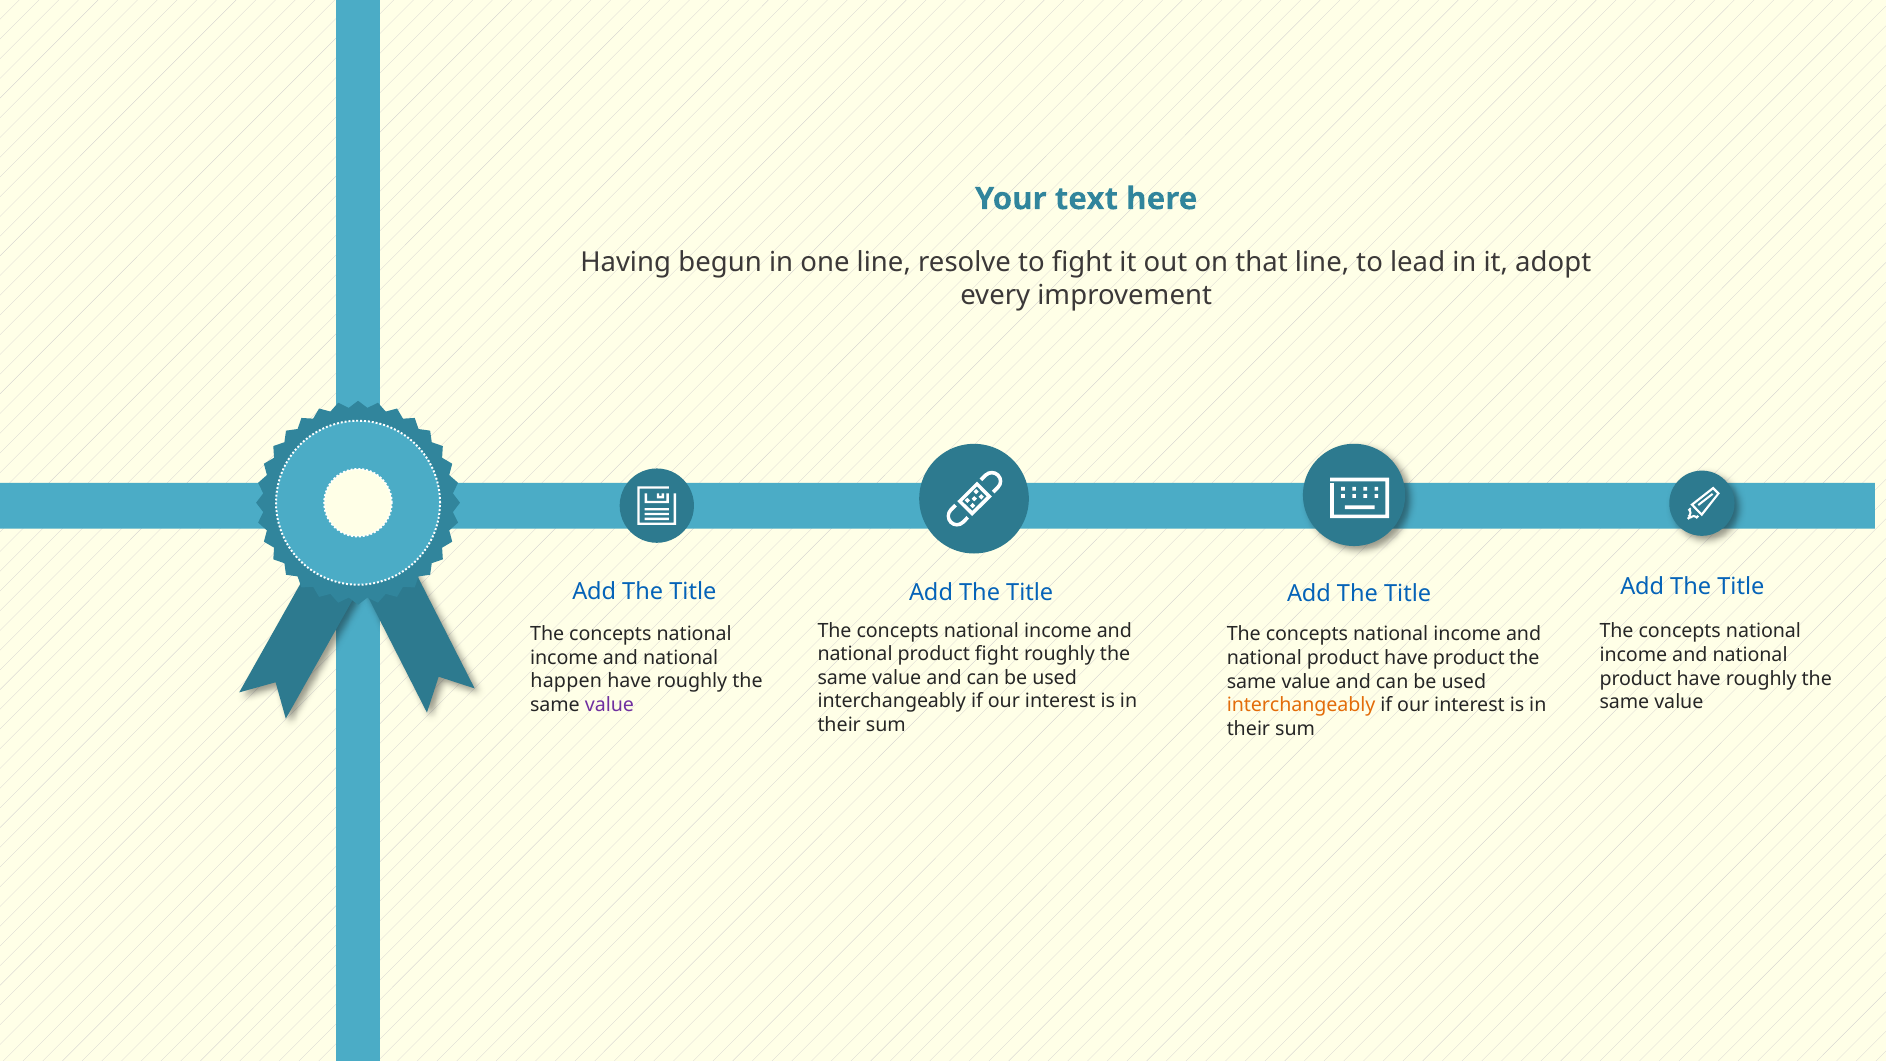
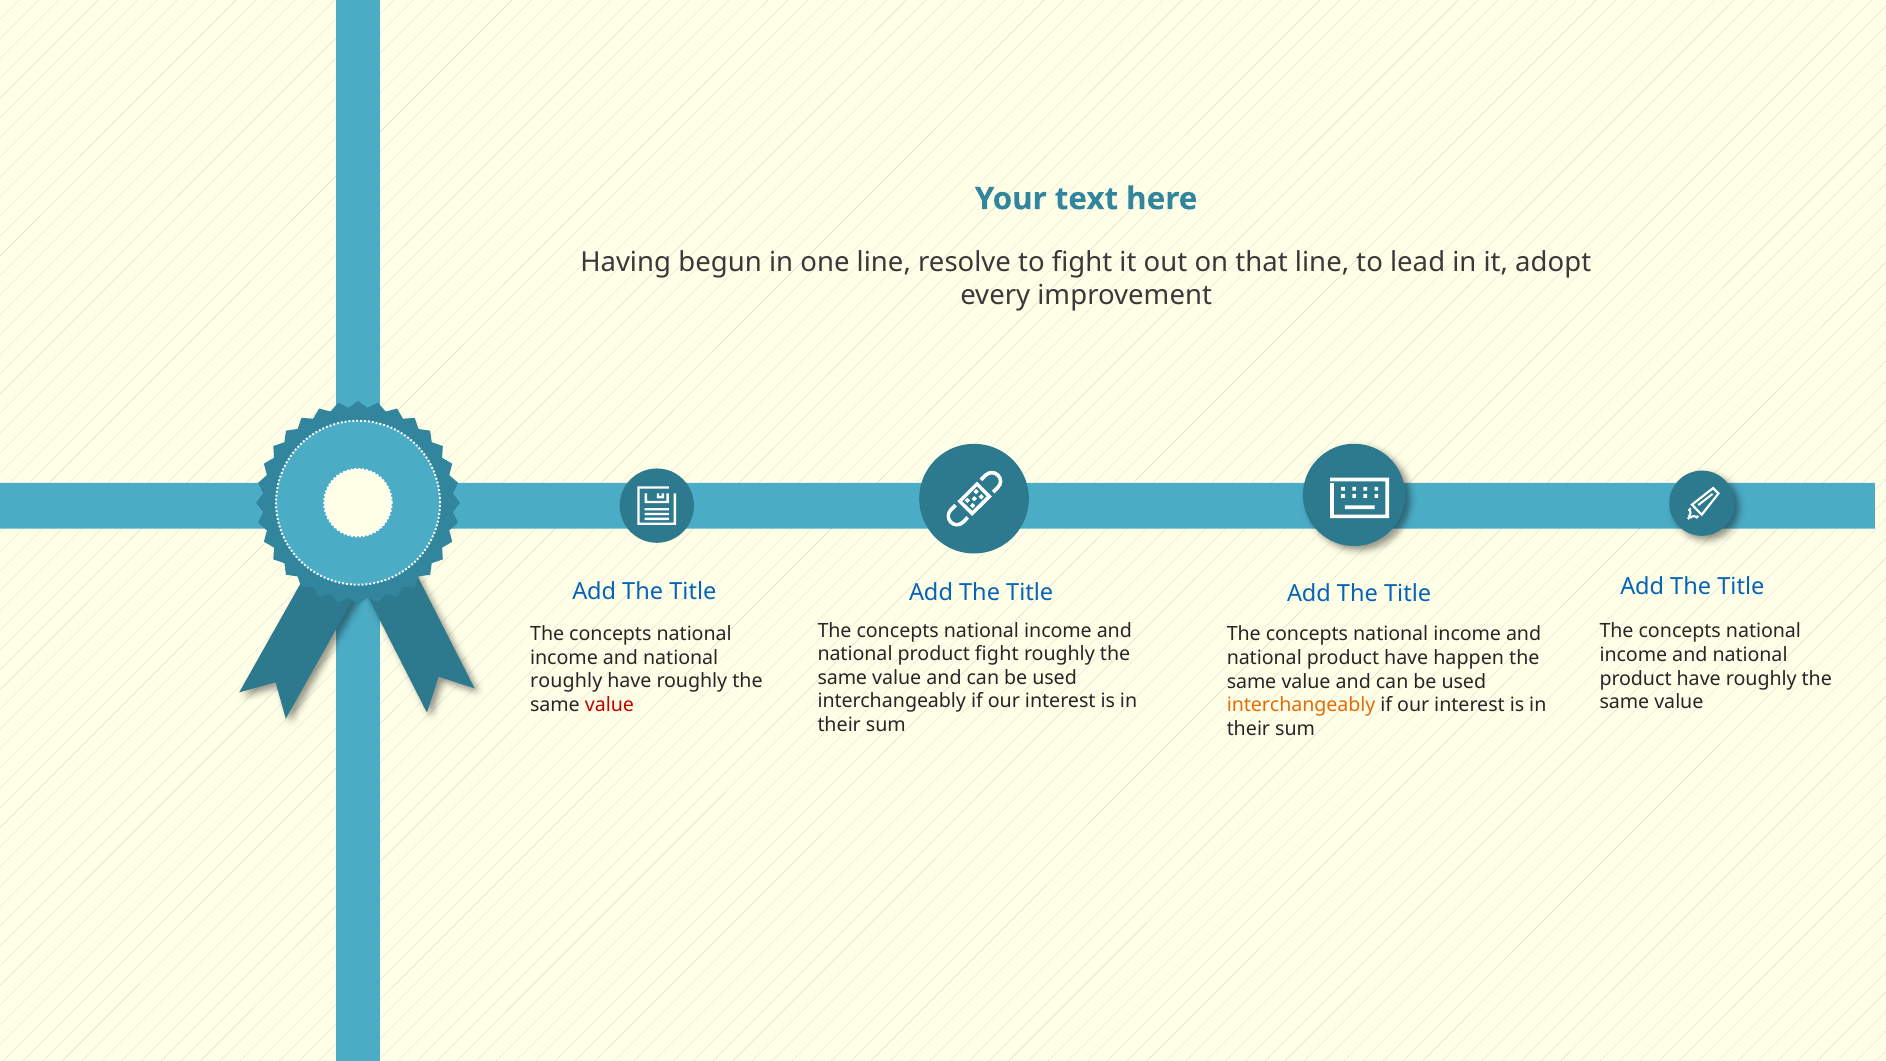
have product: product -> happen (1469, 658)
happen: happen -> roughly (566, 681)
value colour: purple -> red (609, 705)
